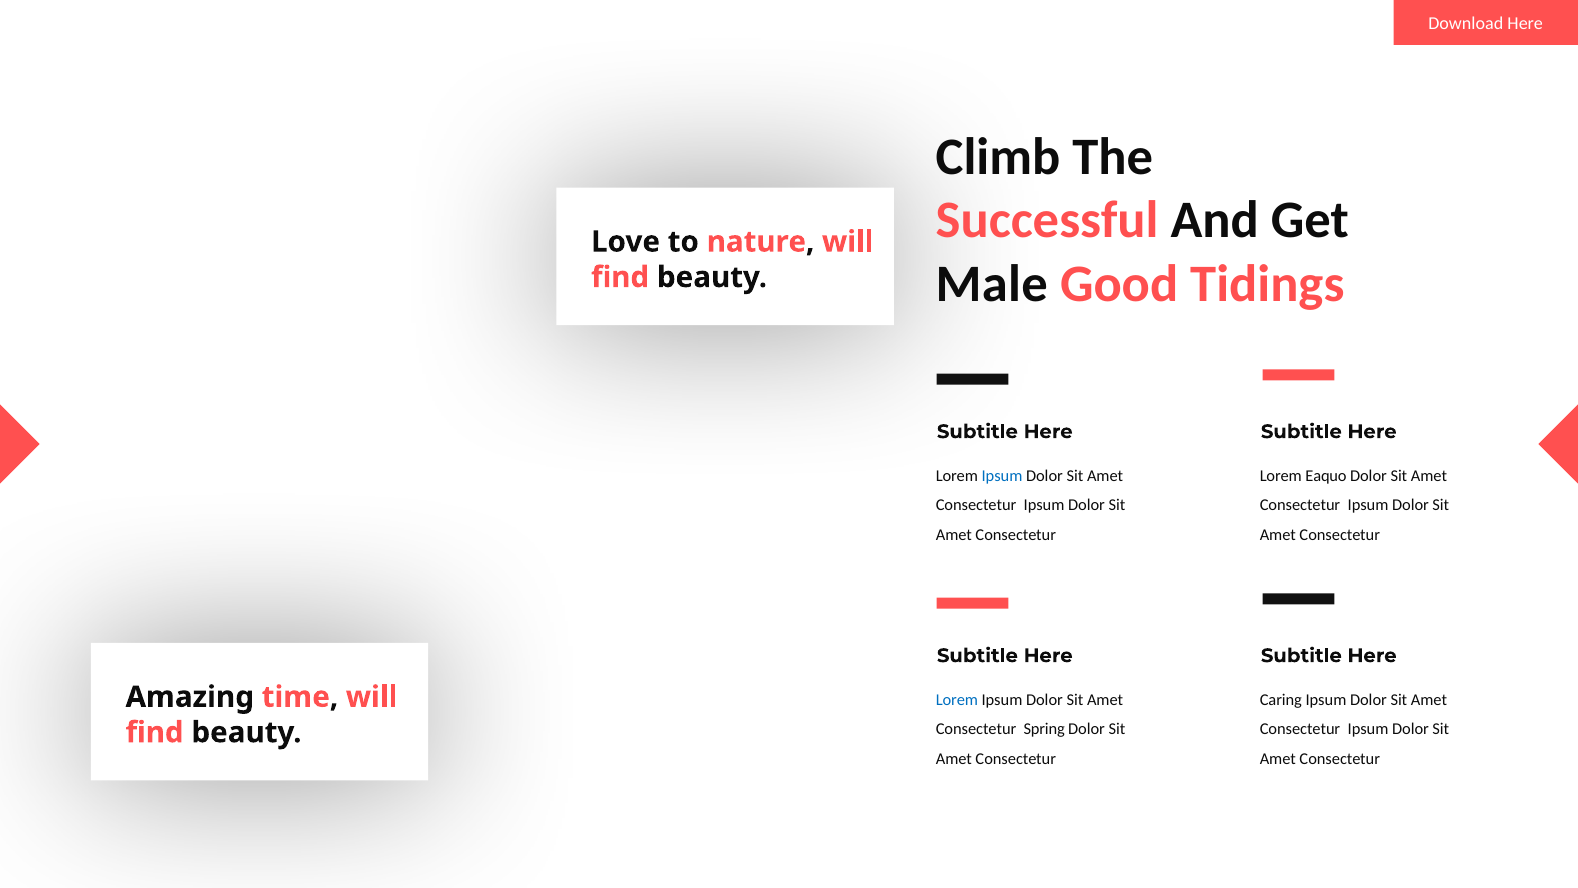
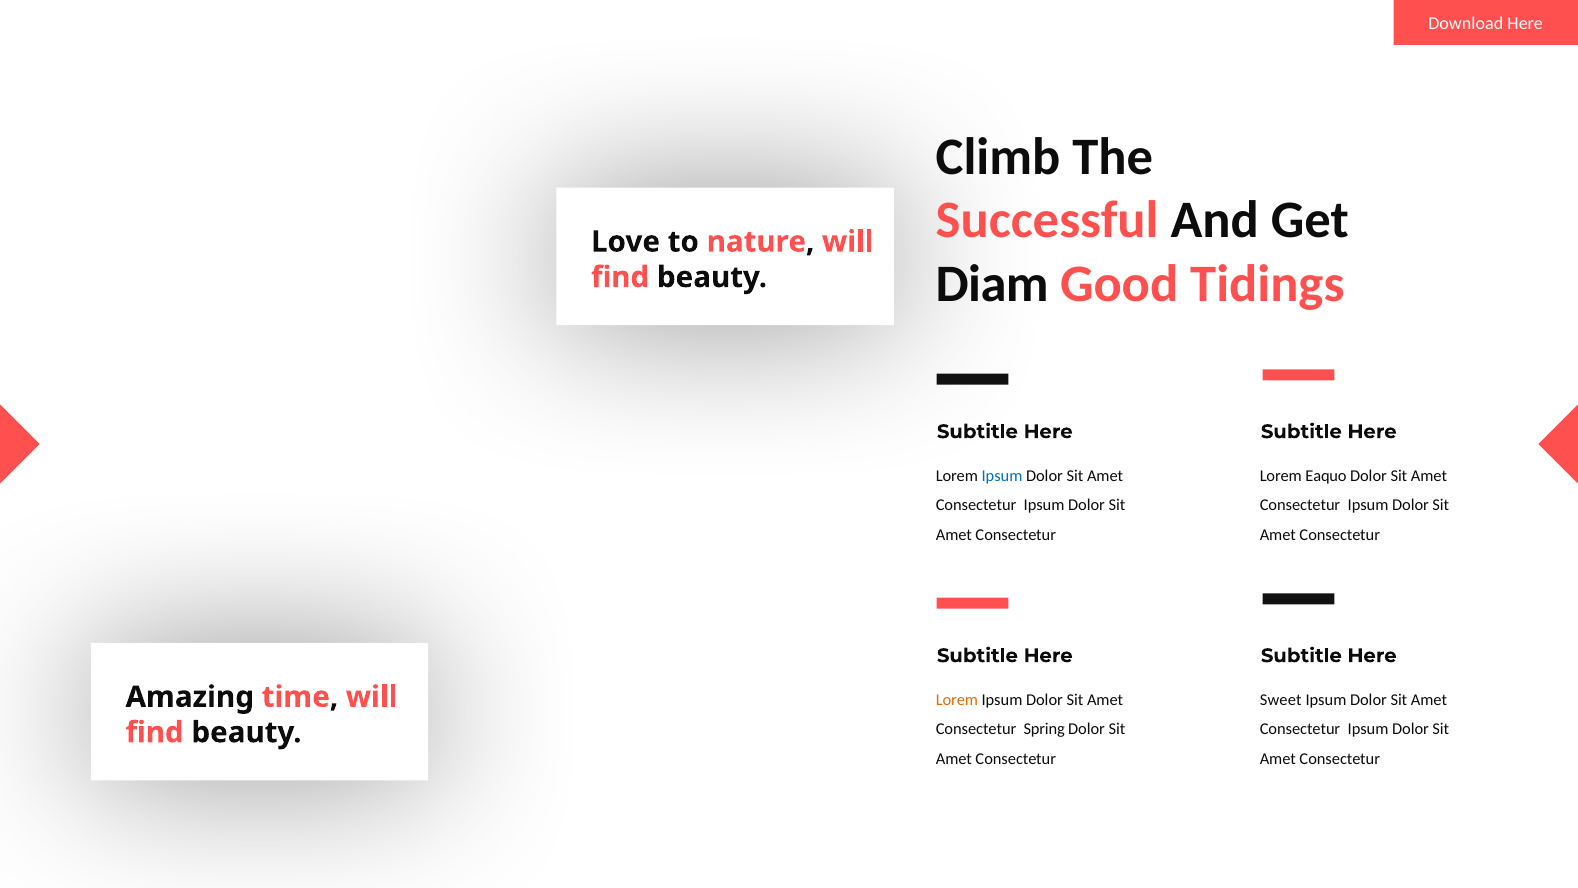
Male: Male -> Diam (992, 284)
Lorem colour: blue -> orange (957, 699)
Caring: Caring -> Sweet (1281, 699)
